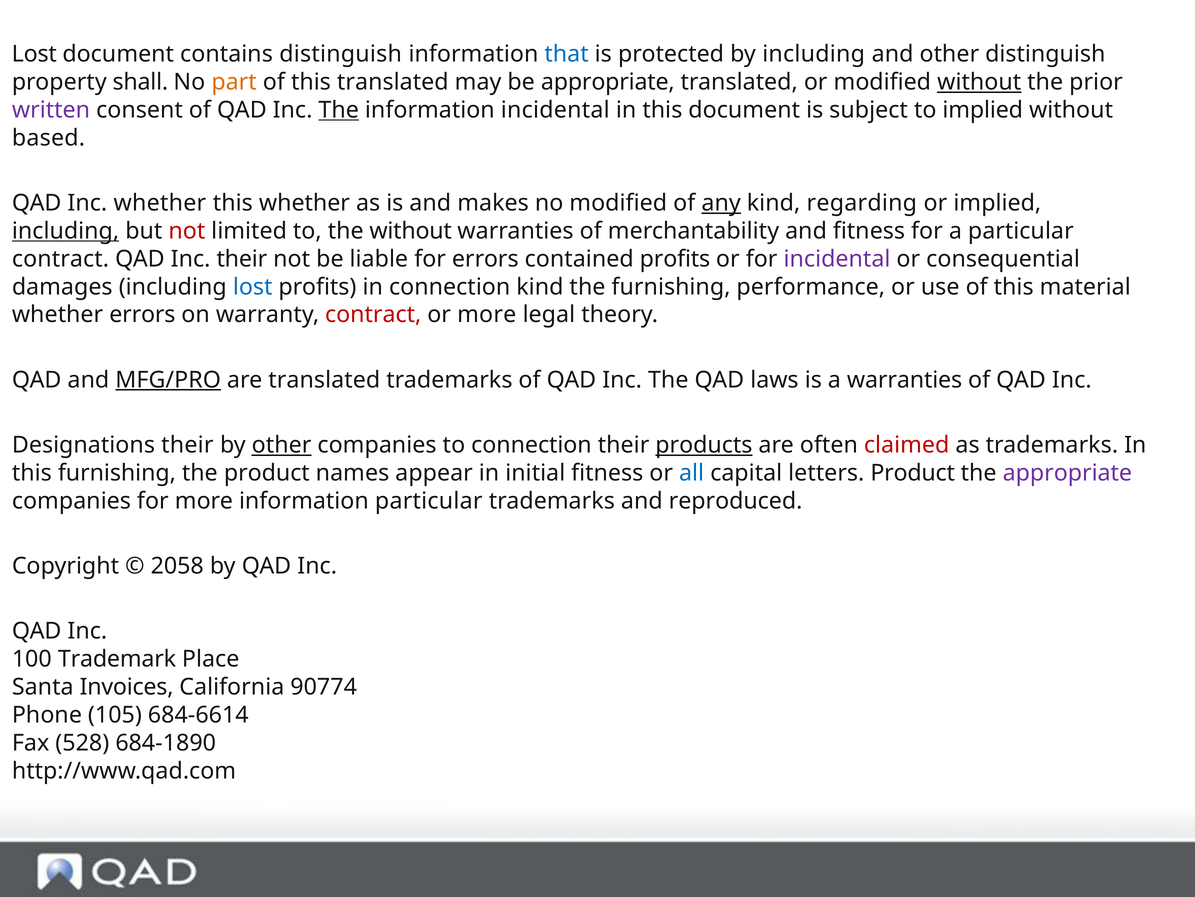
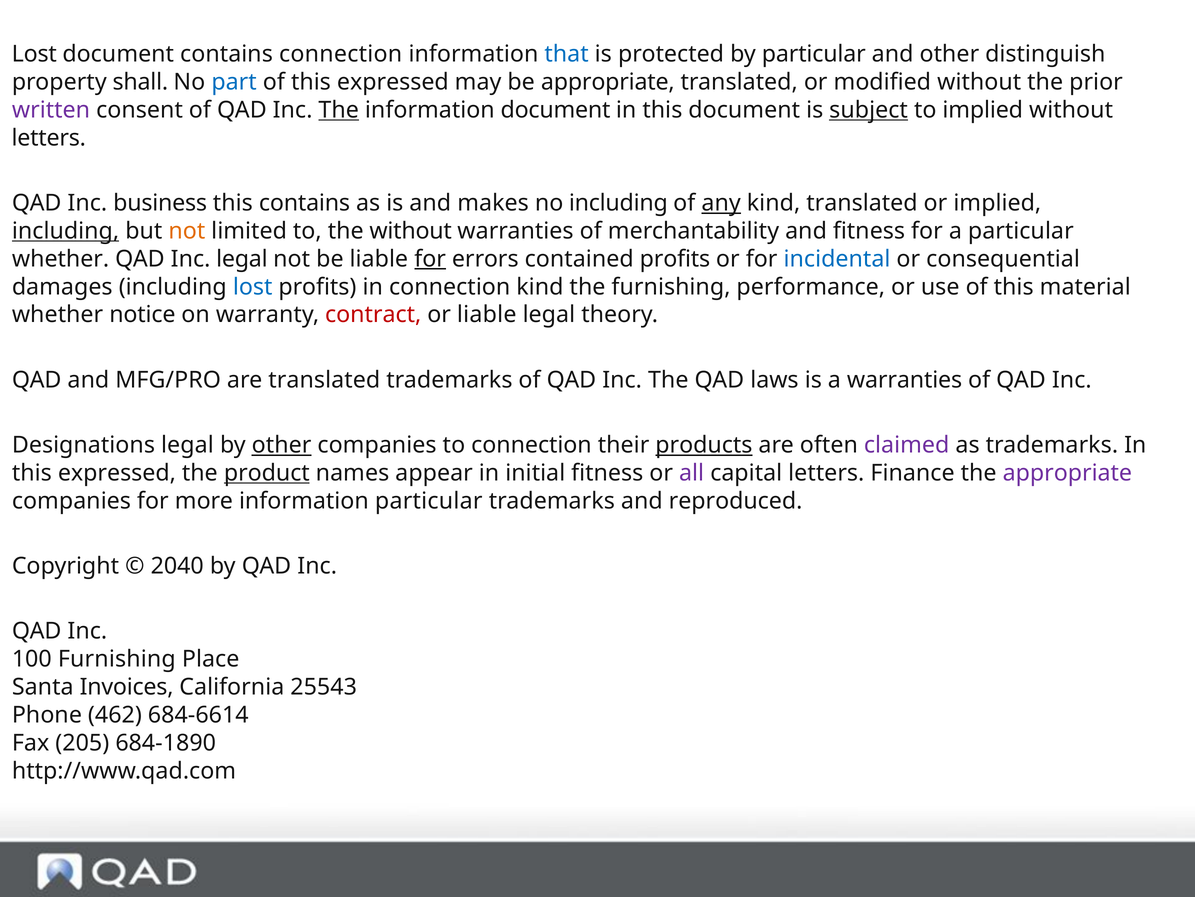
contains distinguish: distinguish -> connection (341, 54)
by including: including -> particular (814, 54)
part colour: orange -> blue (234, 82)
of this translated: translated -> expressed (393, 82)
without underline: present -> none (979, 82)
information incidental: incidental -> document (556, 110)
subject underline: none -> present (869, 110)
based: based -> letters (49, 138)
Inc whether: whether -> business (160, 203)
this whether: whether -> contains (305, 203)
no modified: modified -> including (618, 203)
kind regarding: regarding -> translated (862, 203)
not colour: red -> orange (187, 231)
contract: contract -> whether (61, 259)
Inc their: their -> legal (242, 259)
for underline: none -> present (430, 259)
incidental colour: purple -> blue (837, 259)
whether errors: errors -> notice (142, 315)
or more: more -> liable (487, 315)
MFG/PRO underline: present -> none (168, 380)
Designations their: their -> legal (187, 445)
claimed colour: red -> purple (907, 445)
furnishing: furnishing -> expressed (117, 473)
product underline: none -> present (267, 473)
all colour: blue -> purple (692, 473)
letters Product: Product -> Finance (913, 473)
2058: 2058 -> 2040 (177, 566)
100 Trademark: Trademark -> Furnishing (117, 659)
90774: 90774 -> 25543 (324, 687)
105: 105 -> 462 (115, 714)
528: 528 -> 205 (82, 742)
